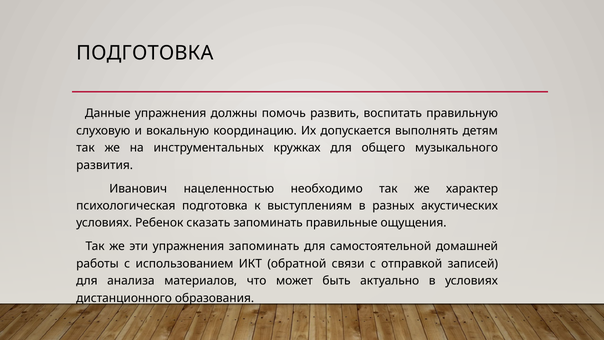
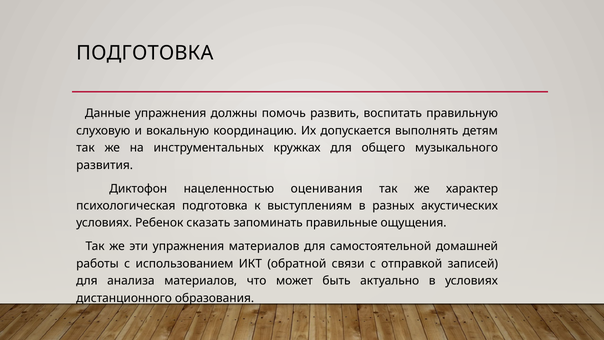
Иванович: Иванович -> Диктофон (138, 188)
необходимо: необходимо -> оценивания (327, 188)
упражнения запоминать: запоминать -> материалов (264, 246)
